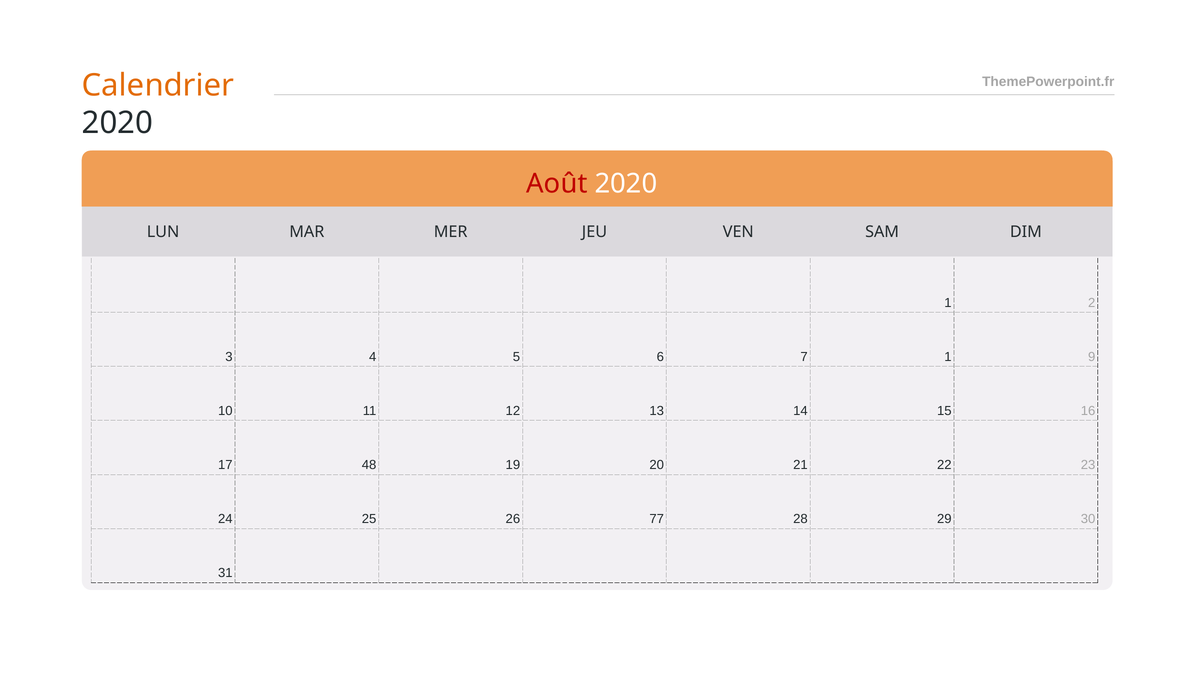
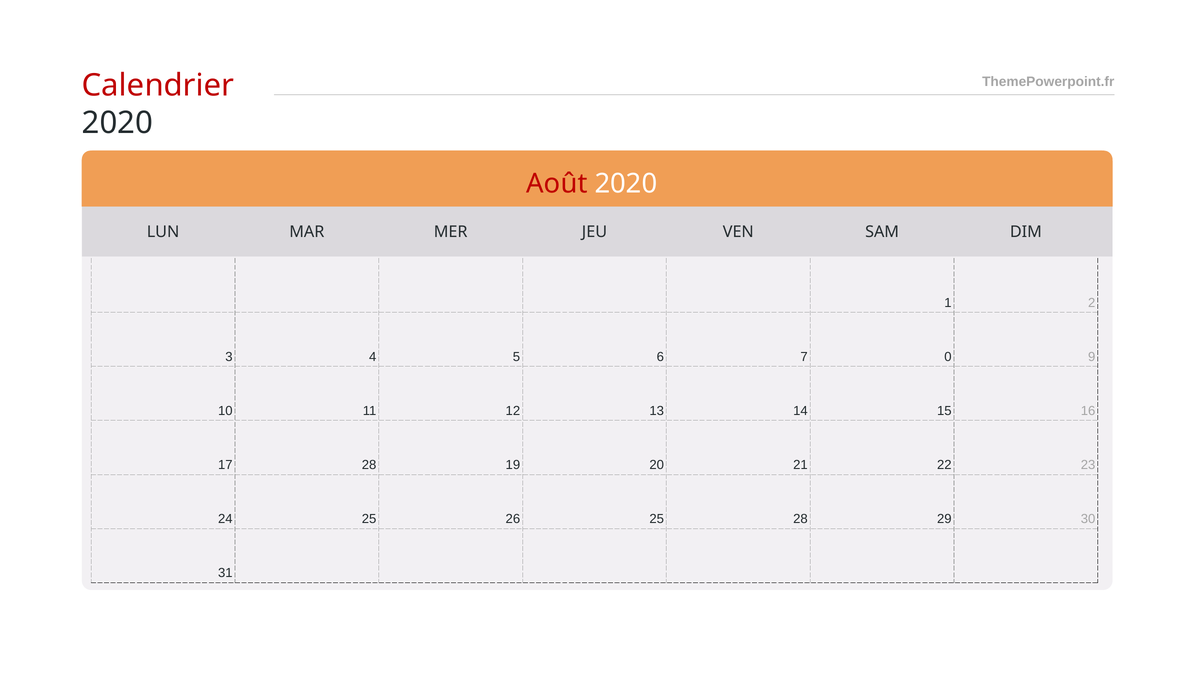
Calendrier colour: orange -> red (158, 86)
7 1: 1 -> 0 (948, 357)
17 48: 48 -> 28 (369, 465)
26 77: 77 -> 25 (657, 519)
